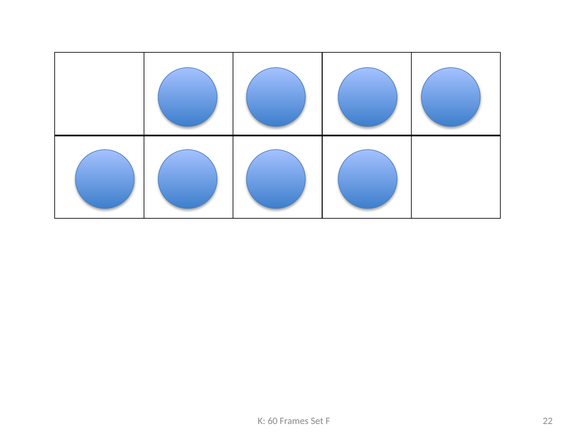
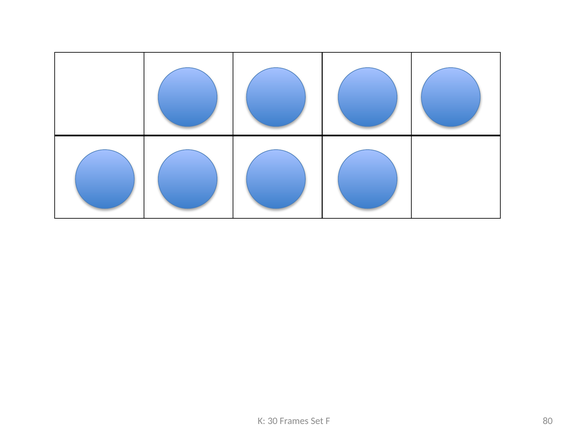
60: 60 -> 30 (273, 421)
22: 22 -> 80 (548, 421)
